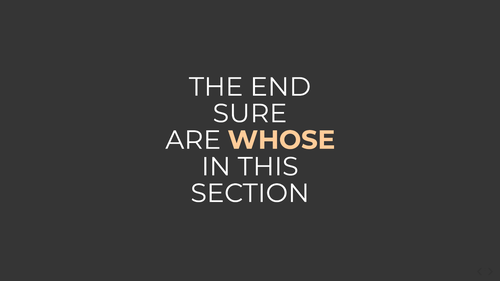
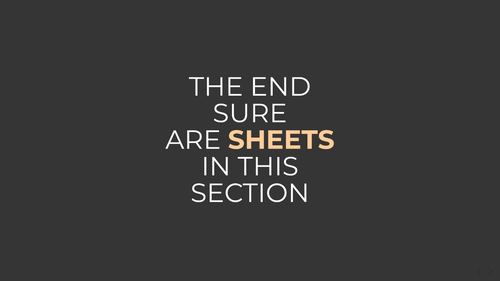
WHOSE: WHOSE -> SHEETS (281, 140)
